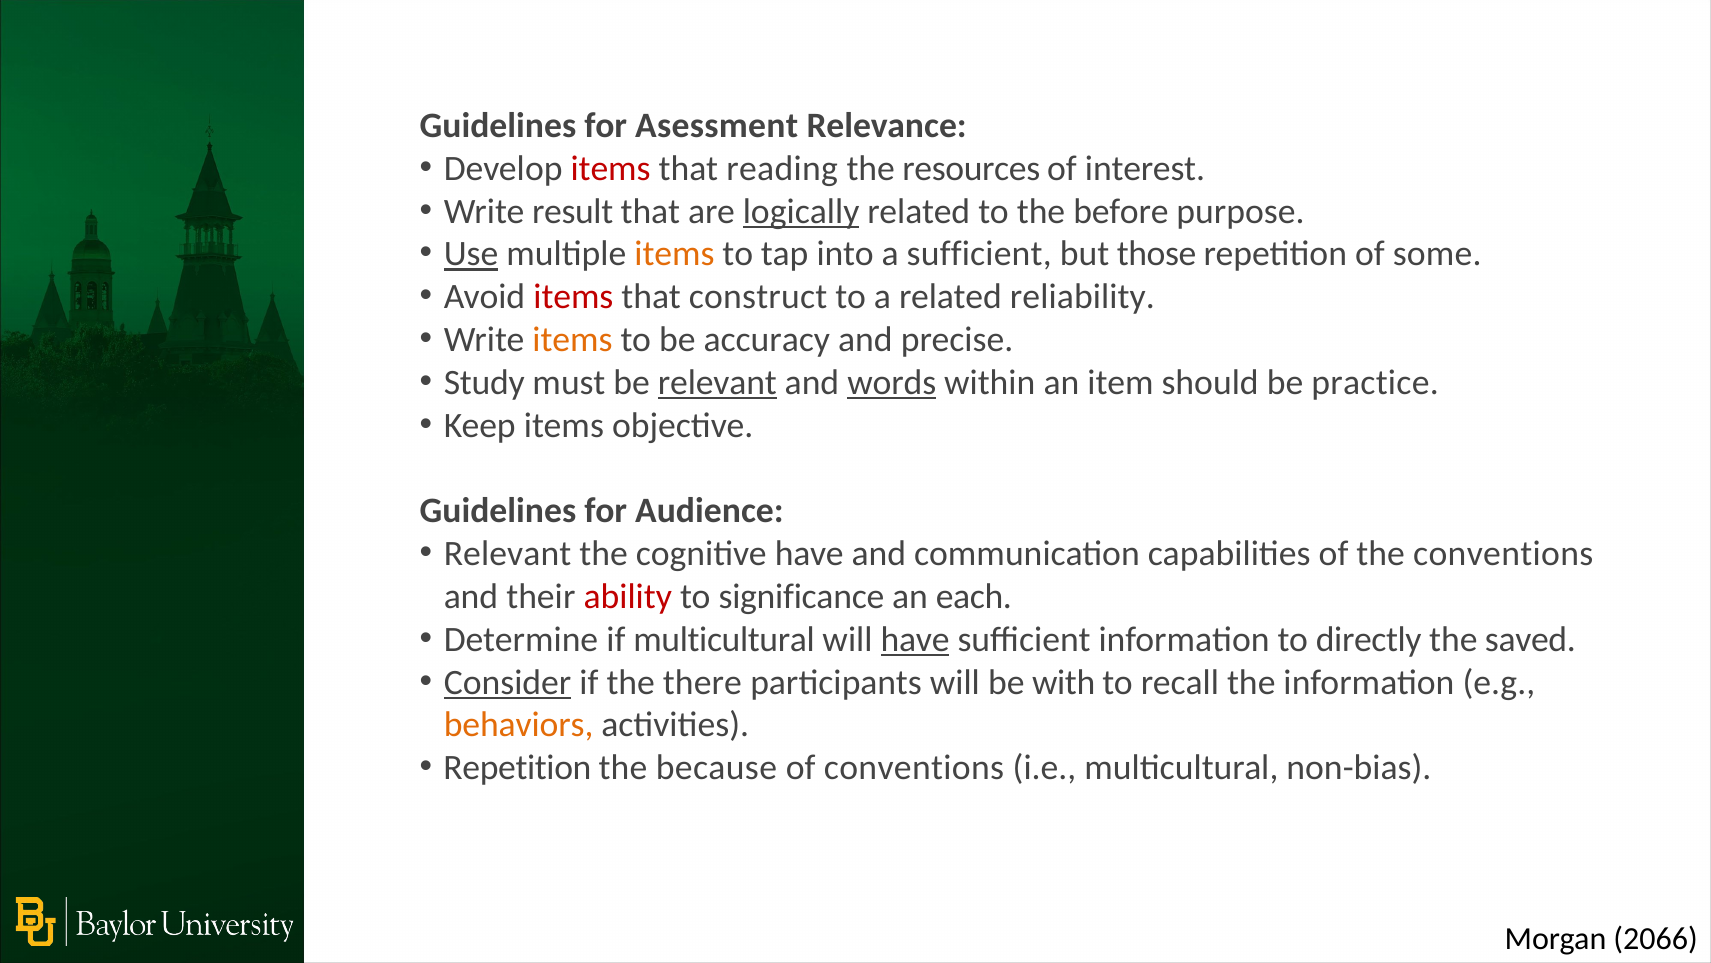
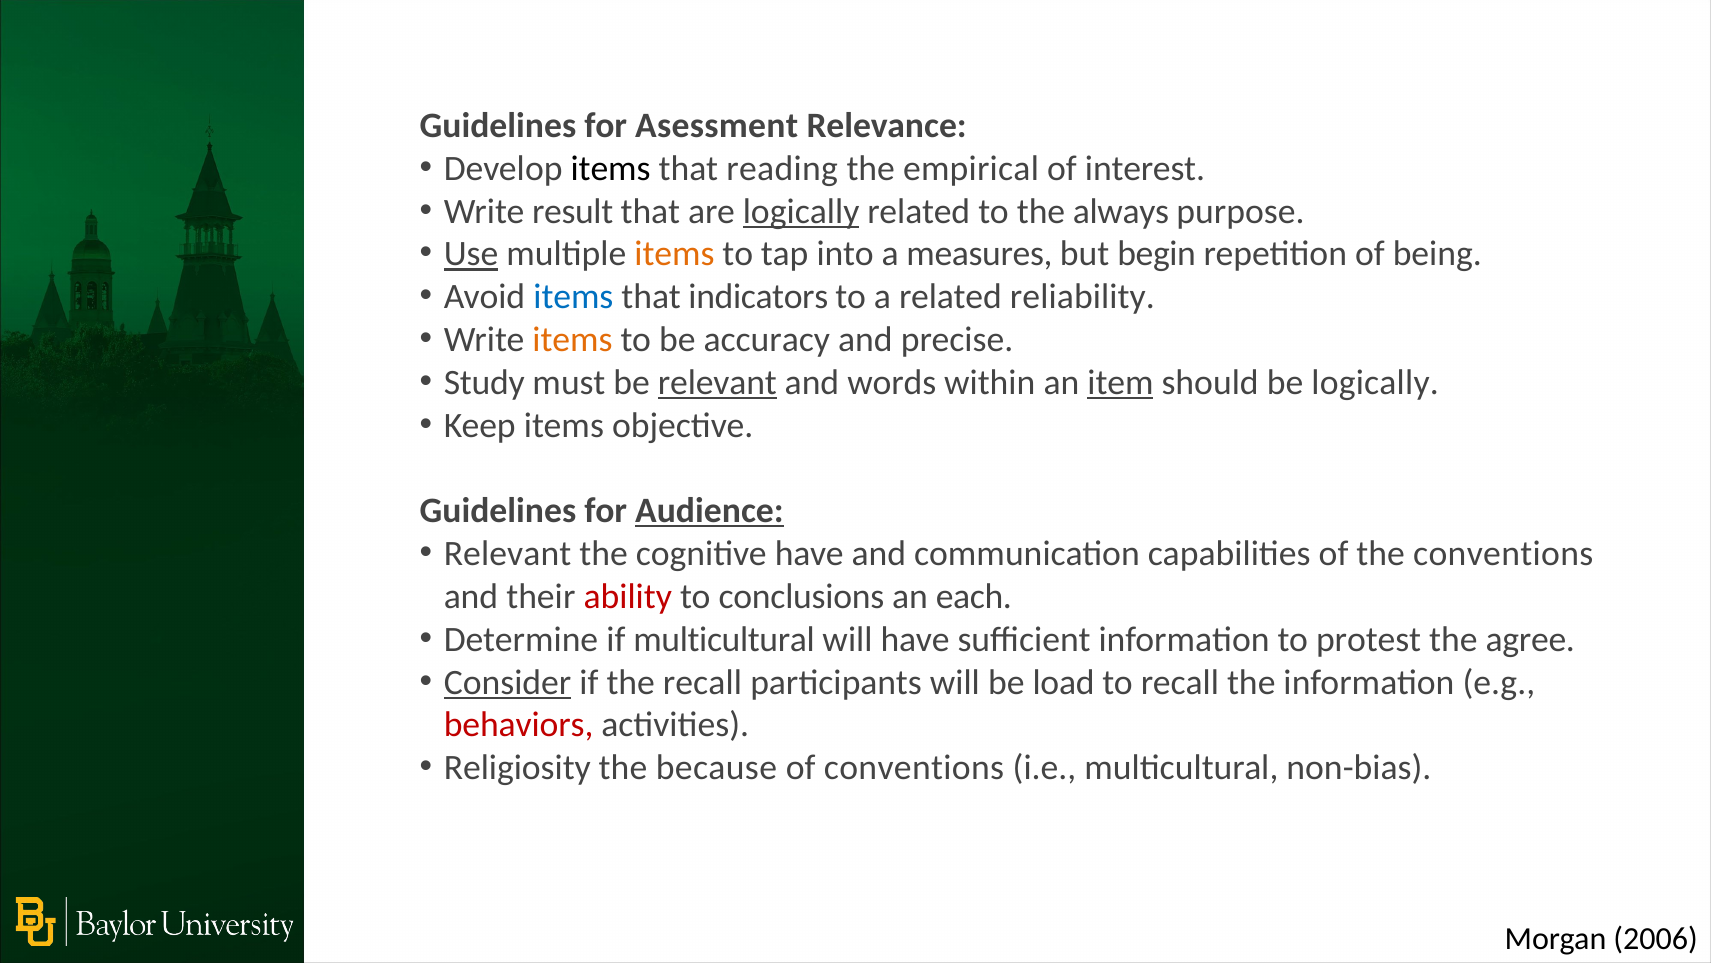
items colour: red -> black (611, 168)
resources: resources -> empirical (971, 168)
before: before -> always (1121, 211)
a sufficient: sufficient -> measures (979, 254)
those: those -> begin (1157, 254)
some: some -> being (1437, 254)
items colour: red -> blue (573, 297)
construct: construct -> indicators (758, 297)
words underline: present -> none (892, 382)
item underline: none -> present (1120, 382)
be practice: practice -> logically (1375, 382)
Audience underline: none -> present (709, 511)
significance: significance -> conclusions (801, 596)
have underline: present -> none (915, 639)
directly: directly -> protest (1369, 639)
saved: saved -> agree (1530, 639)
the there: there -> recall (702, 682)
with: with -> load (1064, 682)
behaviors colour: orange -> red (519, 725)
Repetition: Repetition -> Religiosity (517, 767)
2066: 2066 -> 2006 (1656, 938)
